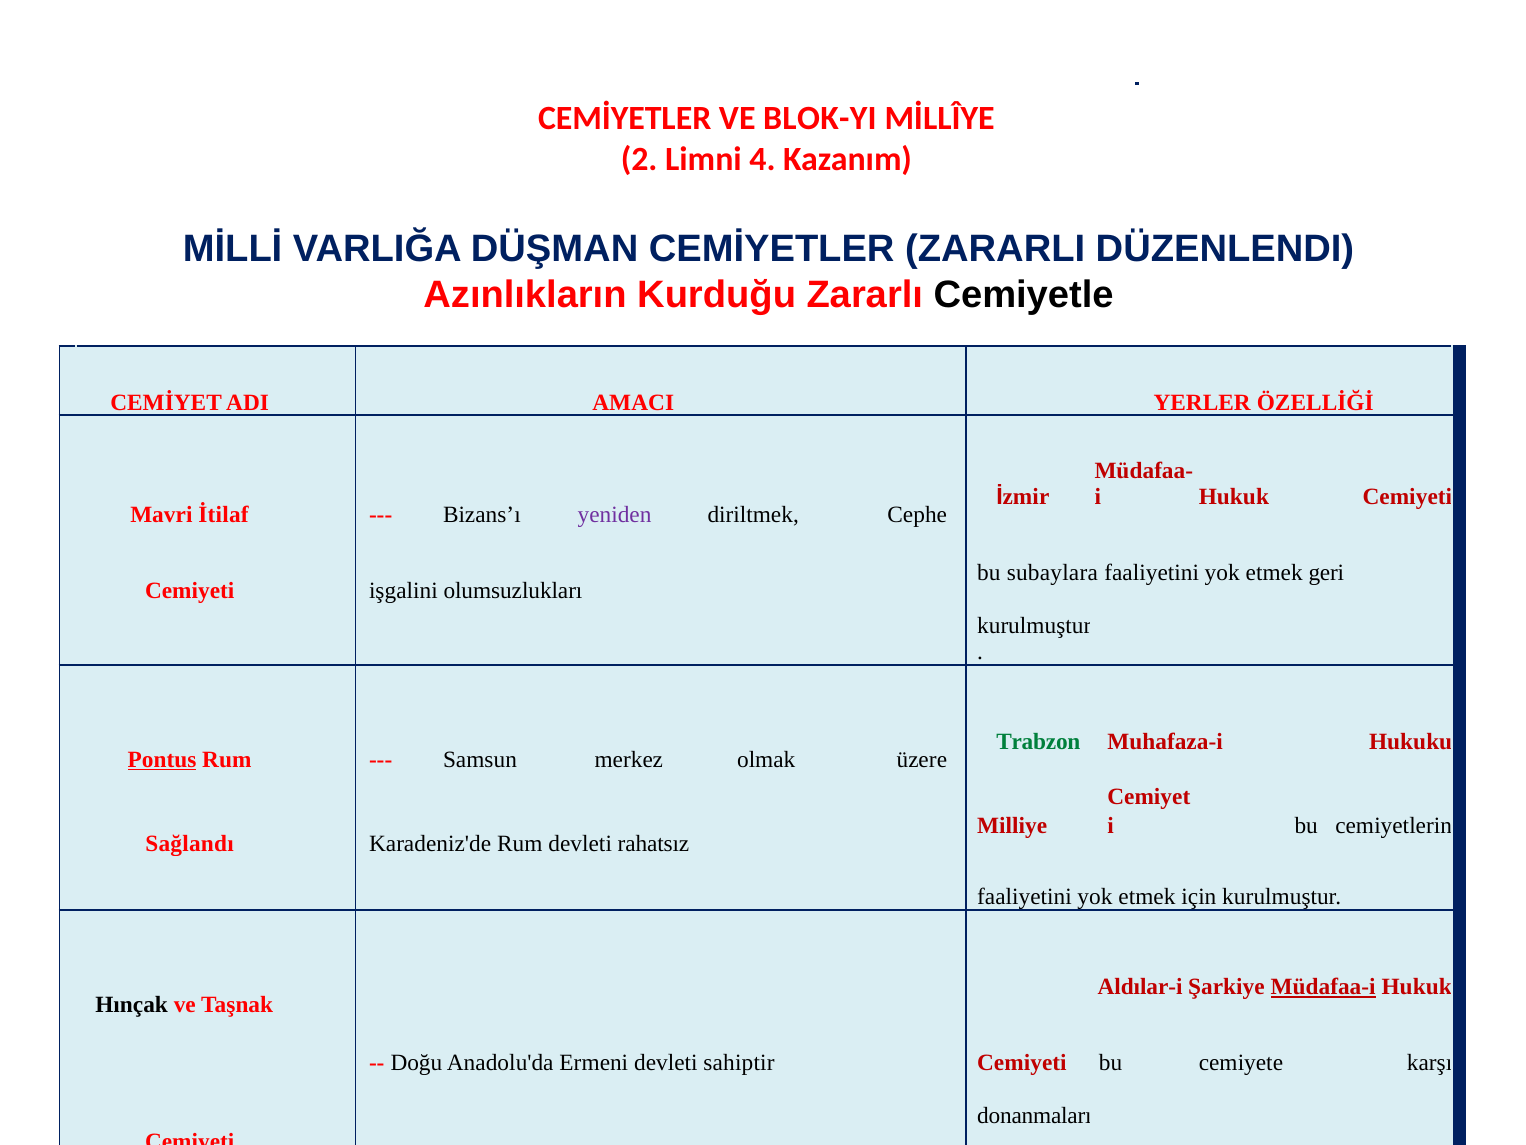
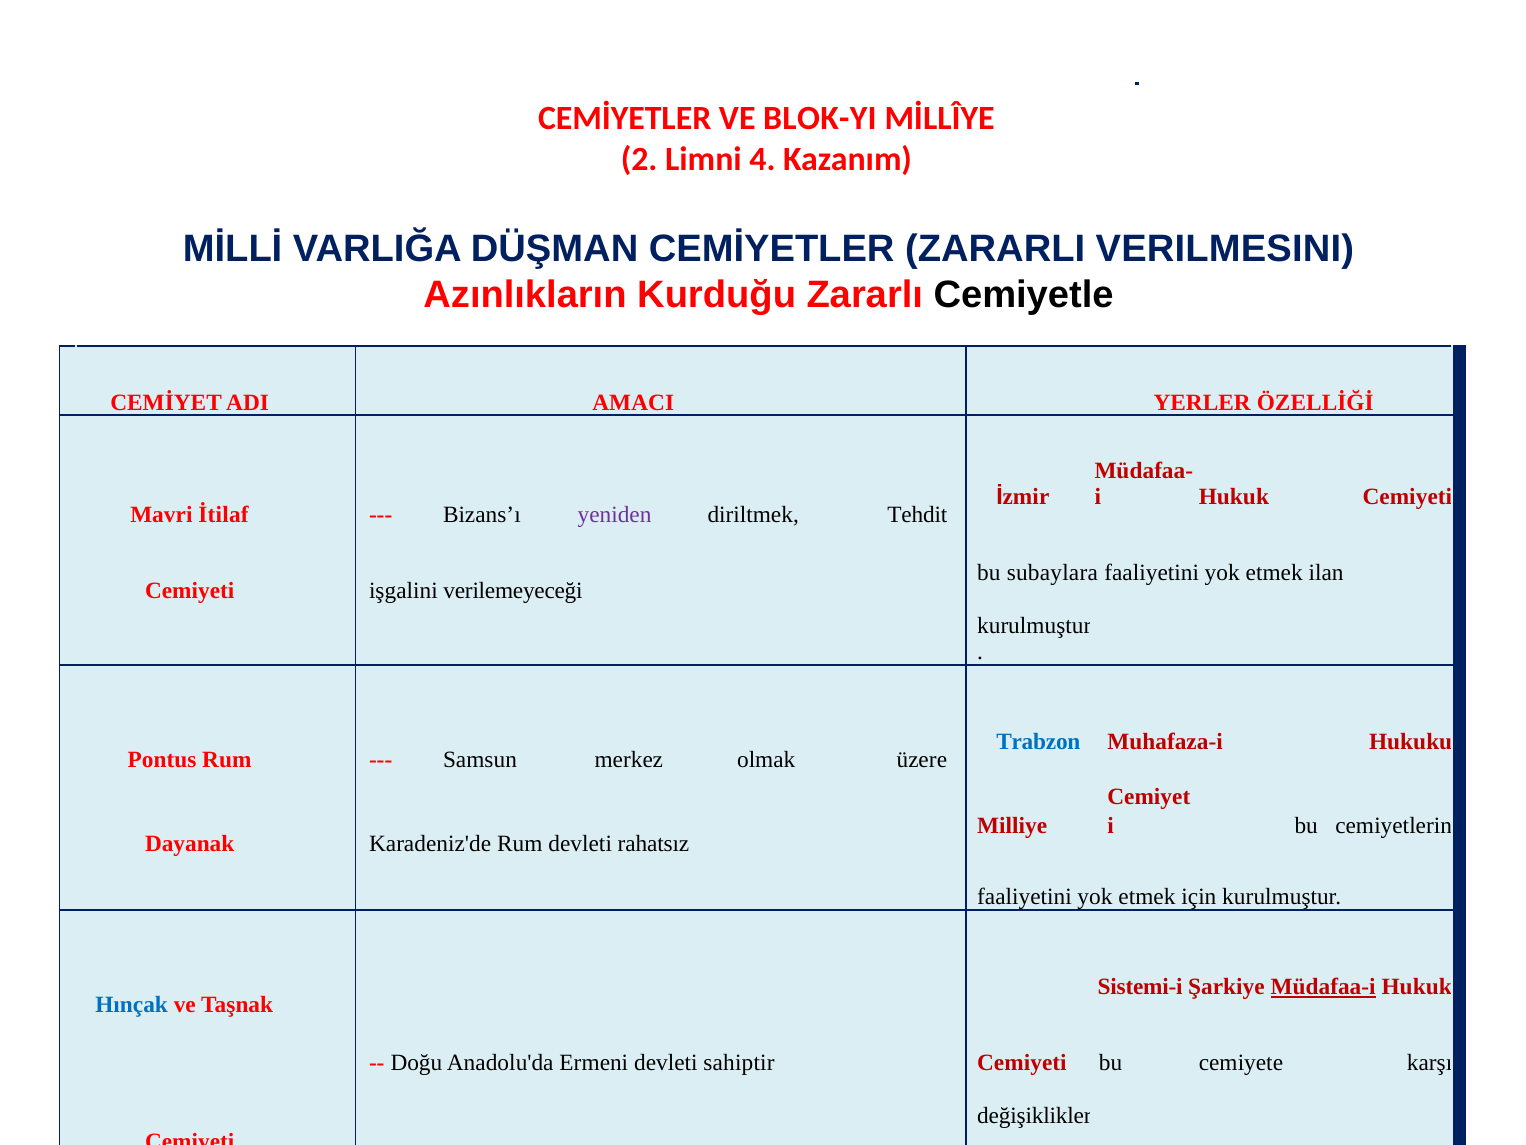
DÜZENLENDI: DÜZENLENDI -> VERILMESINI (1225, 249)
Cephe: Cephe -> Tehdit (917, 515)
geri: geri -> ilan (1326, 573)
olumsuzlukları: olumsuzlukları -> verilemeyeceği (513, 591)
Trabzon colour: green -> blue (1038, 741)
Pontus underline: present -> none (162, 759)
Sağlandı: Sağlandı -> Dayanak (190, 843)
Aldılar-i: Aldılar-i -> Sistemi-i (1140, 986)
Hınçak colour: black -> blue (132, 1004)
donanmaları: donanmaları -> değişiklikler (1034, 1115)
